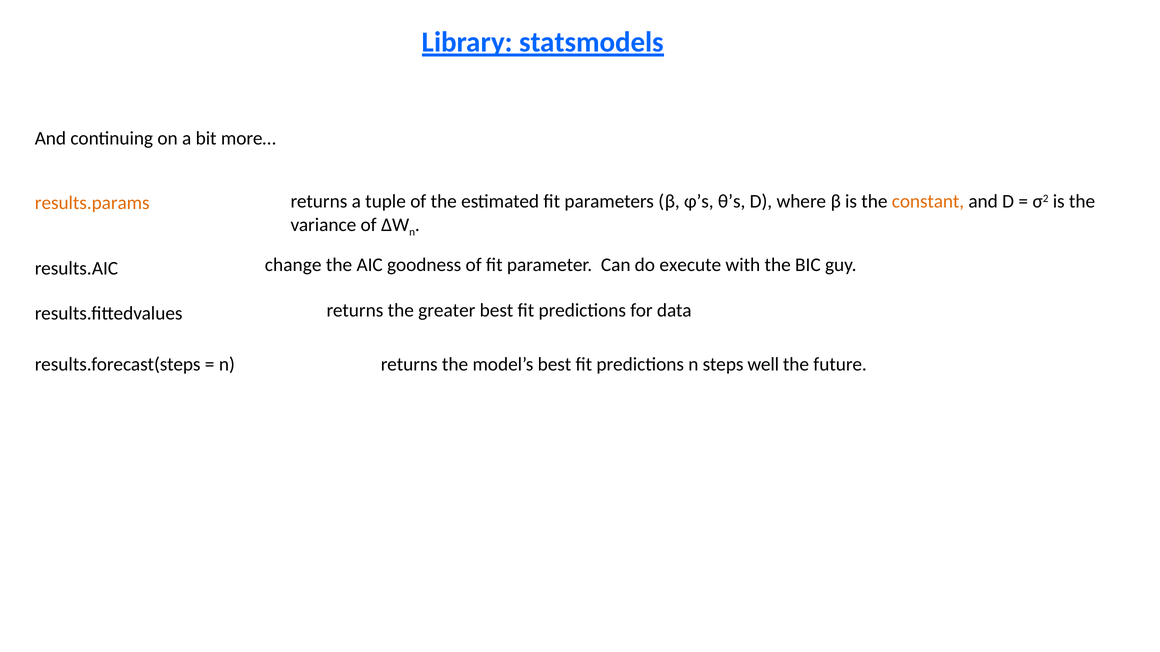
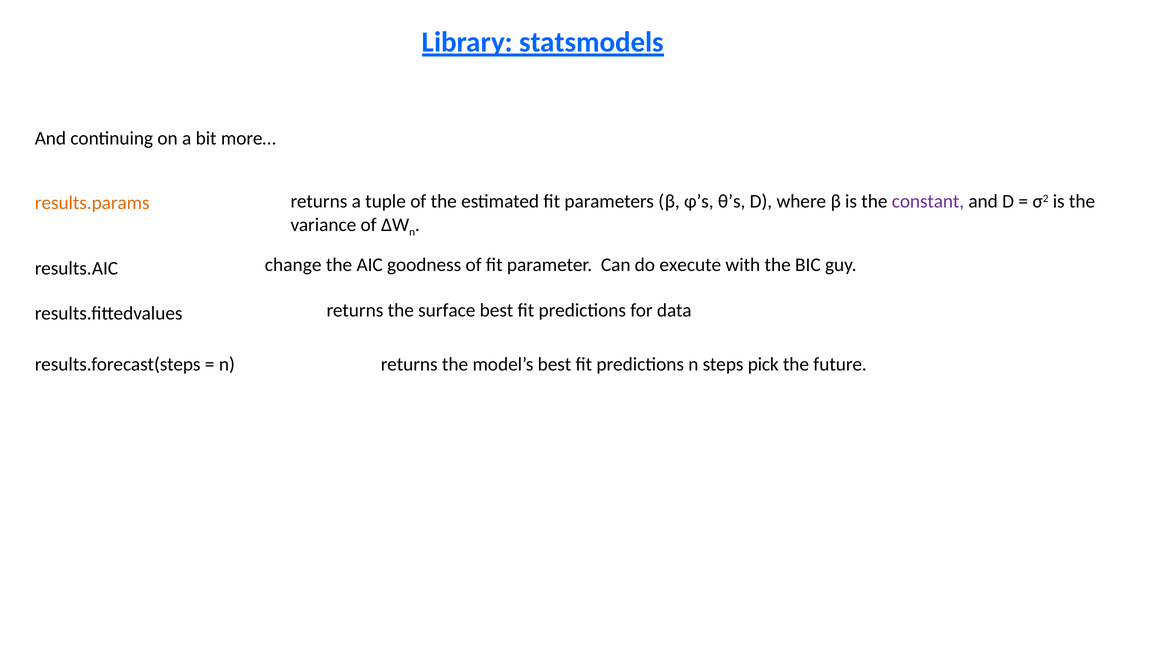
constant colour: orange -> purple (928, 202)
greater: greater -> surface (447, 310)
well: well -> pick (763, 364)
